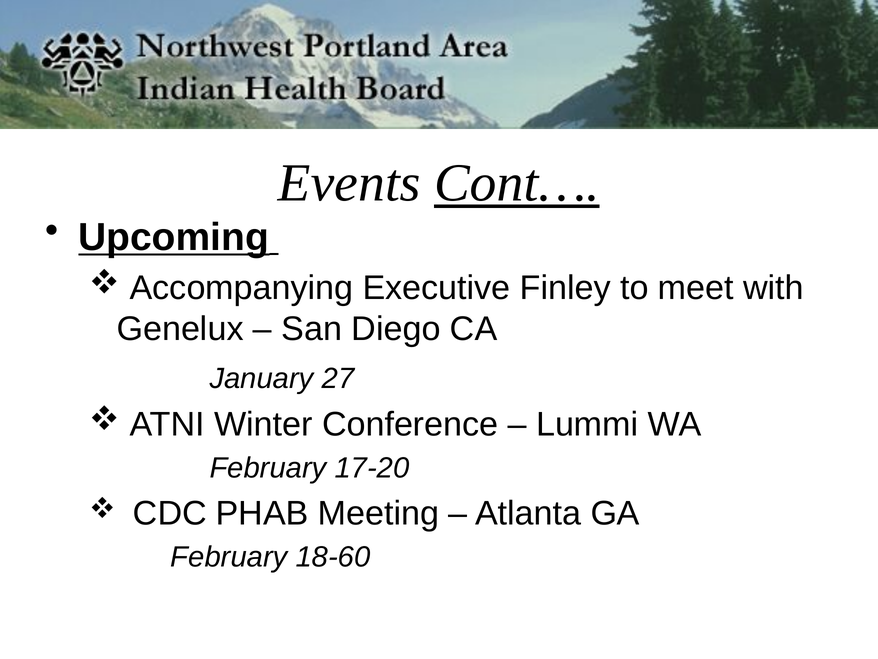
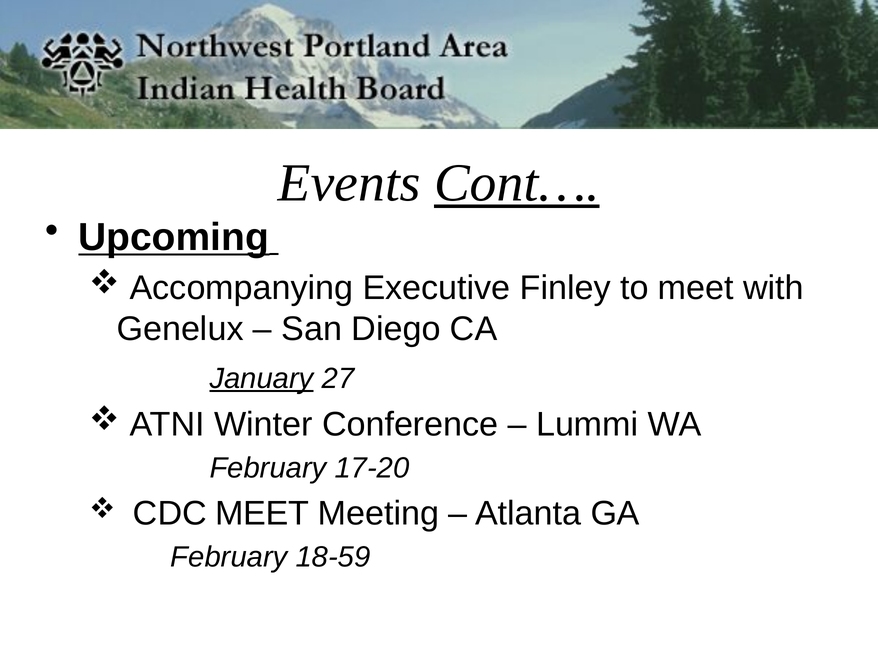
January underline: none -> present (262, 378)
CDC PHAB: PHAB -> MEET (262, 513)
18-60: 18-60 -> 18-59 (333, 557)
